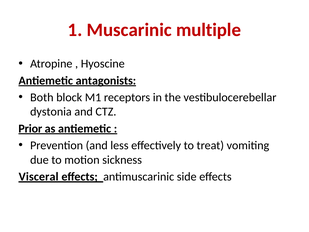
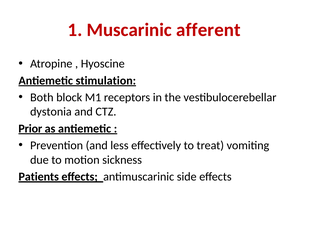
multiple: multiple -> afferent (208, 30)
antagonists: antagonists -> stimulation (106, 80)
Visceral: Visceral -> Patients (39, 176)
